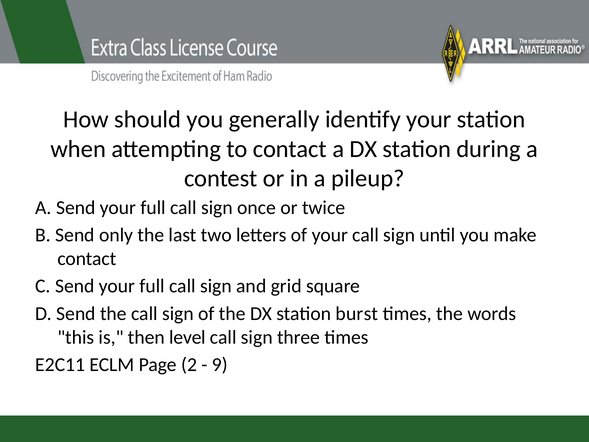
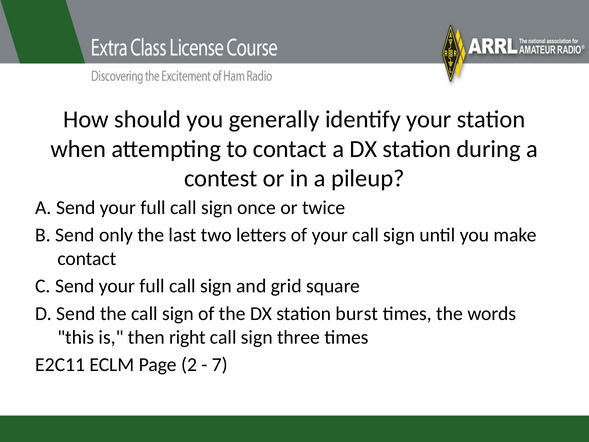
level: level -> right (187, 337)
9: 9 -> 7 (220, 365)
